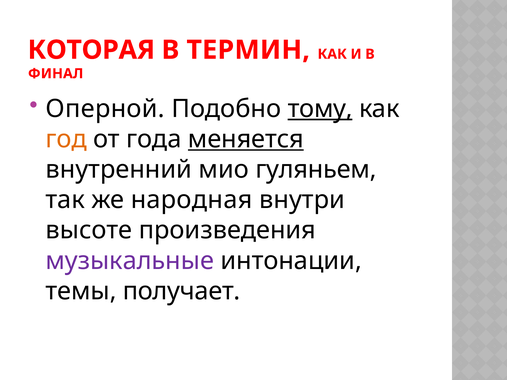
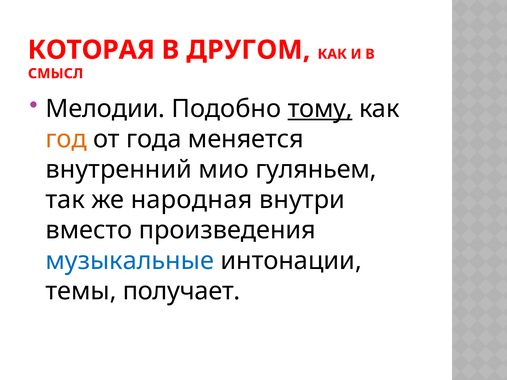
ТЕРМИН: ТЕРМИН -> ДРУГОМ (248, 50)
ФИНАЛ: ФИНАЛ -> СМЫСЛ (56, 74)
Оперной: Оперной -> Мелодии (105, 109)
меняется underline: present -> none (246, 139)
высоте: высоте -> вместо (89, 230)
музыкальные colour: purple -> blue (130, 261)
